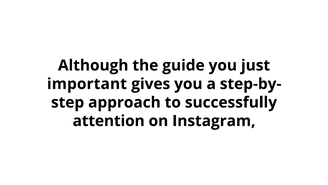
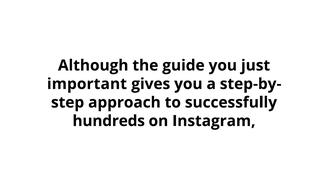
attention: attention -> hundreds (109, 121)
